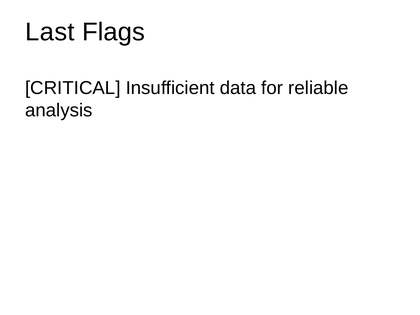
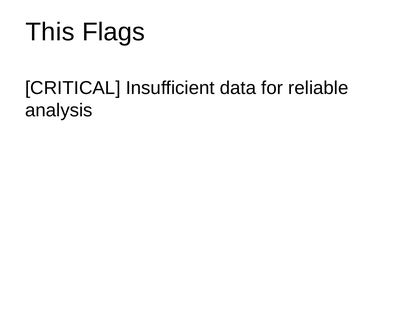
Last: Last -> This (50, 32)
